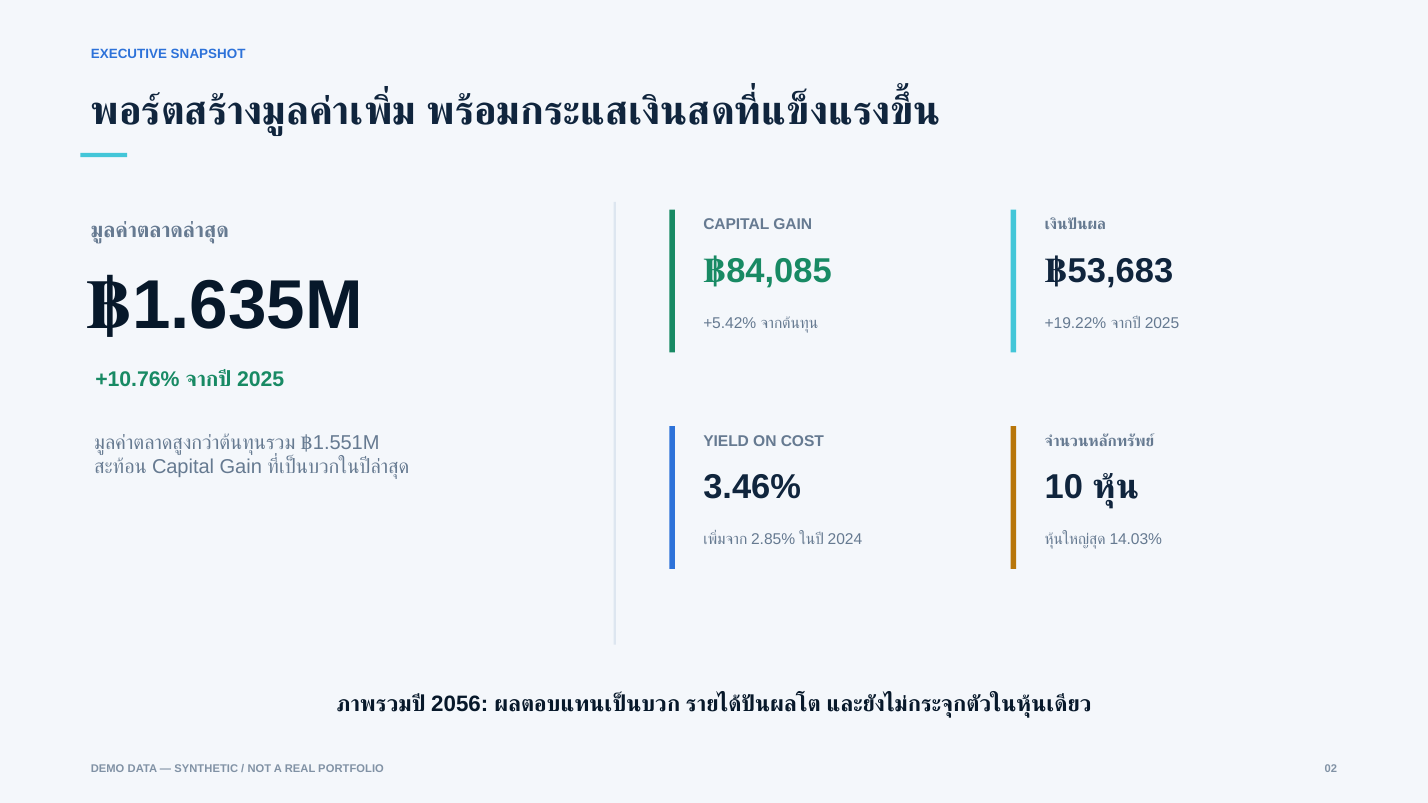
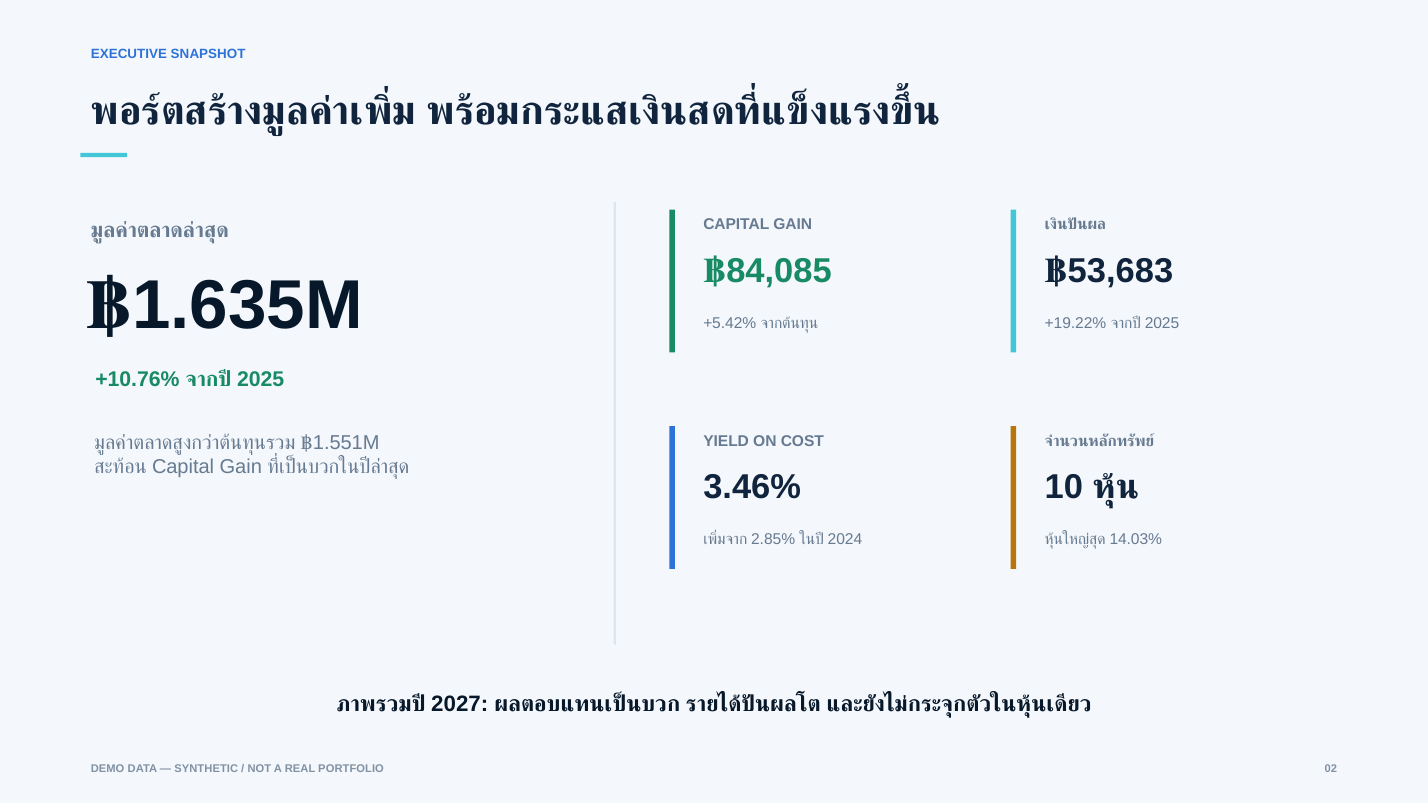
2056: 2056 -> 2027 (460, 704)
